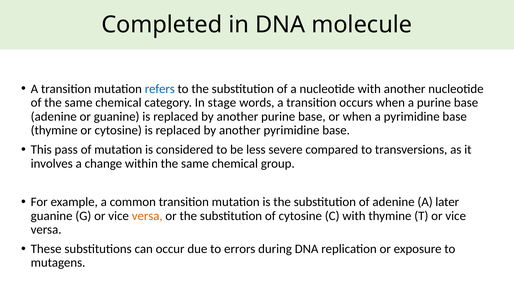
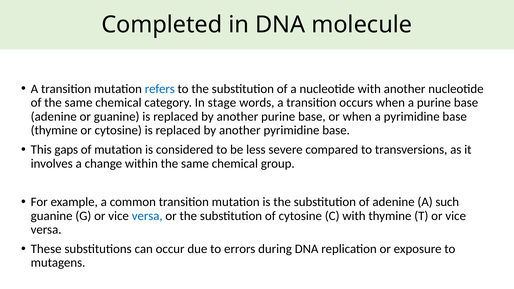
pass: pass -> gaps (66, 150)
later: later -> such (447, 202)
versa colour: orange -> blue (147, 216)
